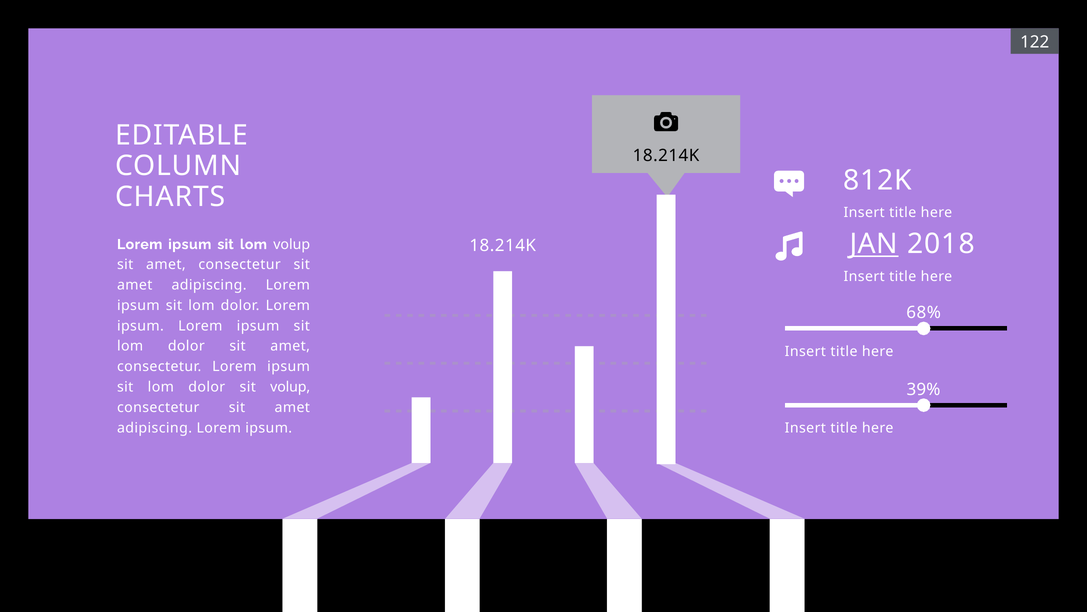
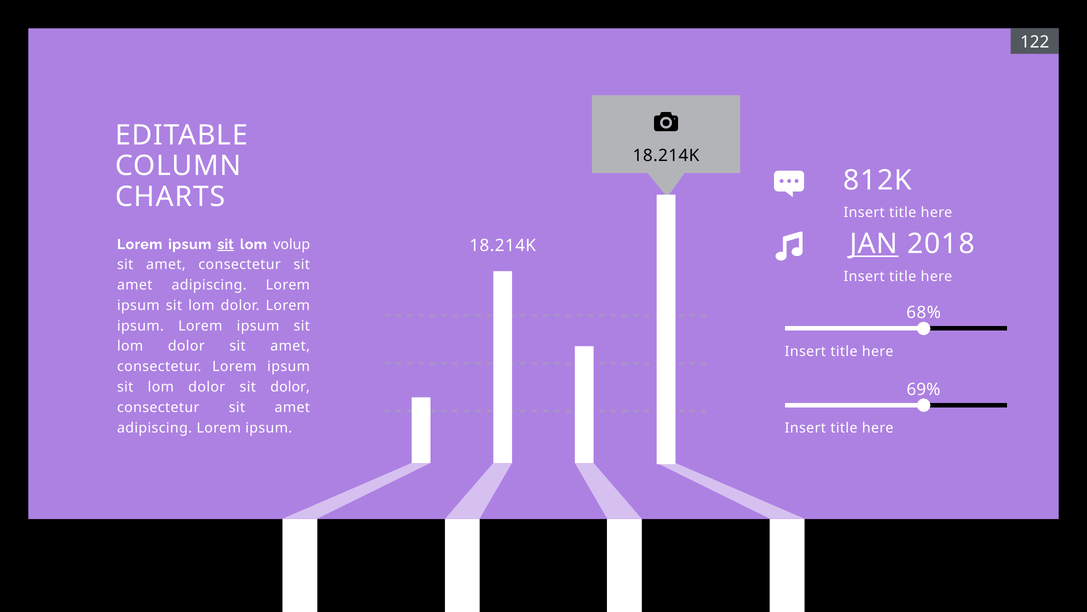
sit underline: none -> present (226, 244)
sit volup: volup -> dolor (290, 387)
39%: 39% -> 69% (924, 389)
